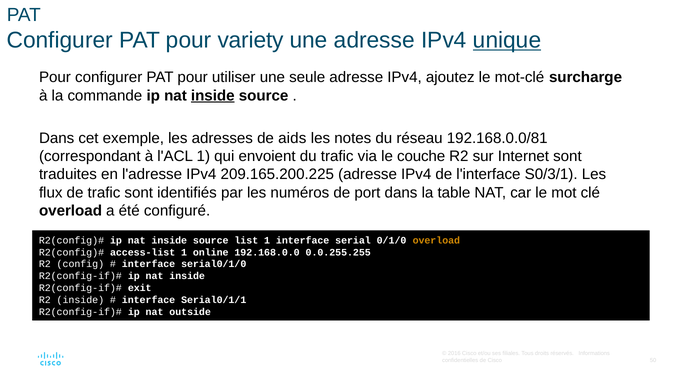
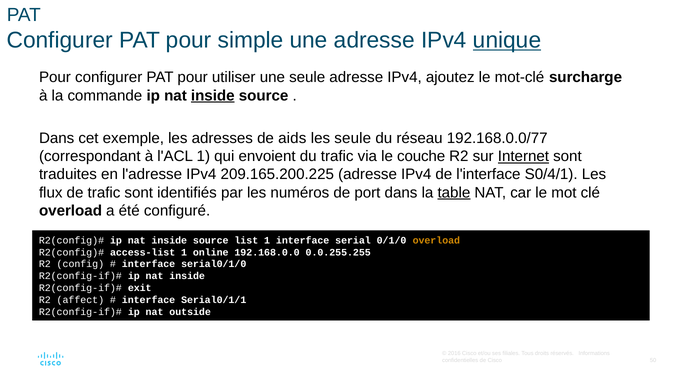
variety: variety -> simple (251, 40)
les notes: notes -> seule (353, 138)
192.168.0.0/81: 192.168.0.0/81 -> 192.168.0.0/77 (497, 138)
Internet underline: none -> present (523, 156)
S0/3/1: S0/3/1 -> S0/4/1 (551, 174)
table underline: none -> present (454, 192)
R2 inside: inside -> affect (80, 300)
